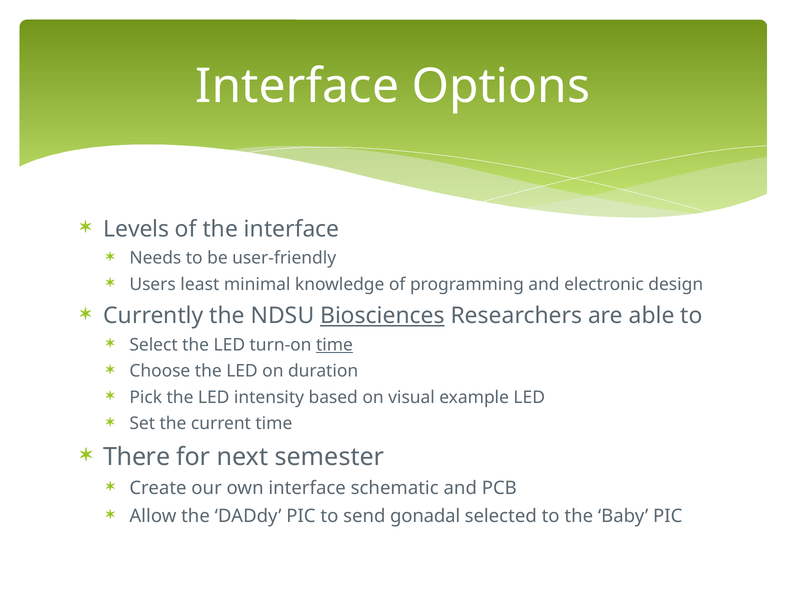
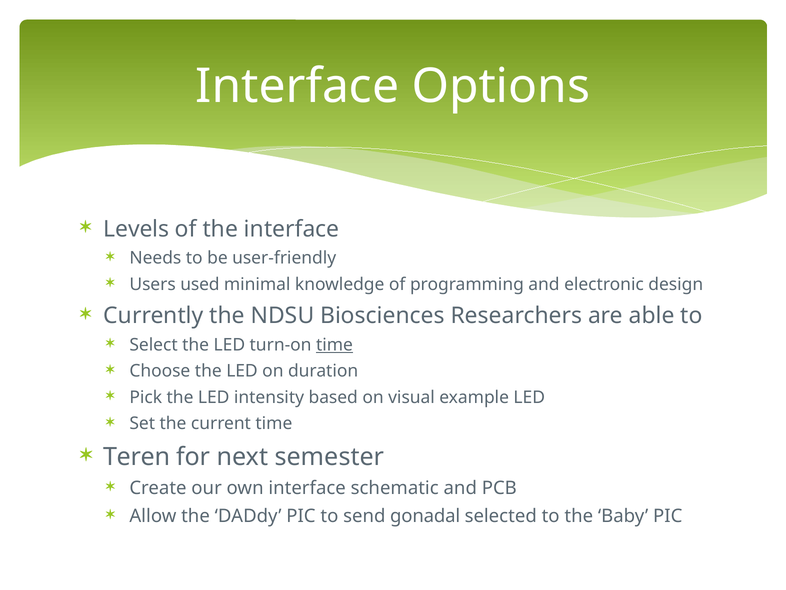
least: least -> used (200, 284)
Biosciences underline: present -> none (382, 316)
There: There -> Teren (137, 457)
